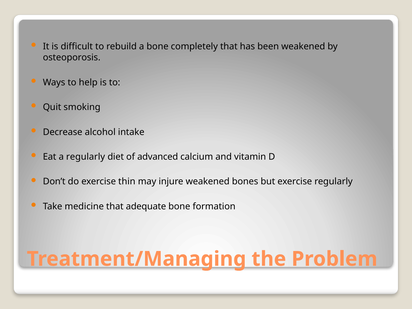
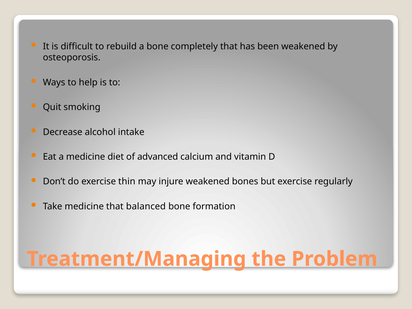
a regularly: regularly -> medicine (86, 157)
adequate: adequate -> balanced (146, 206)
